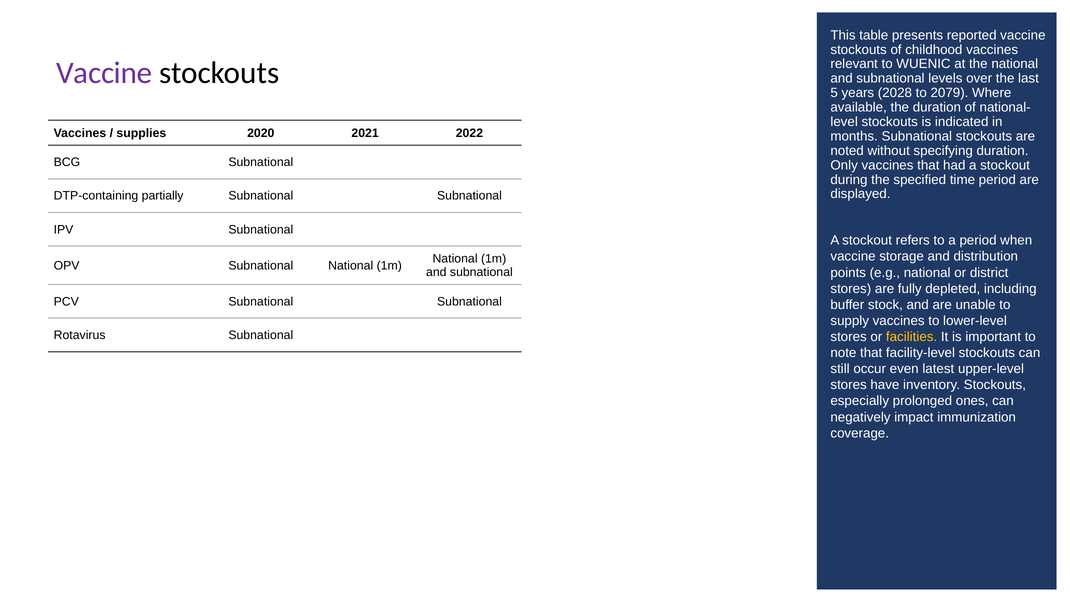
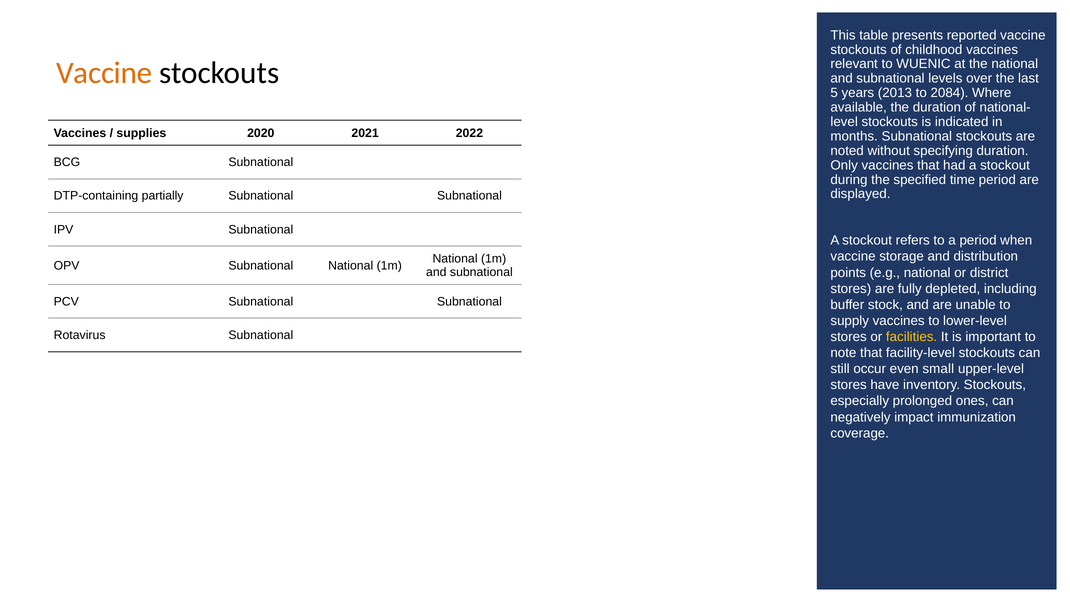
Vaccine colour: purple -> orange (104, 73)
2028: 2028 -> 2013 (895, 93)
2079: 2079 -> 2084 (949, 93)
latest: latest -> small (938, 369)
